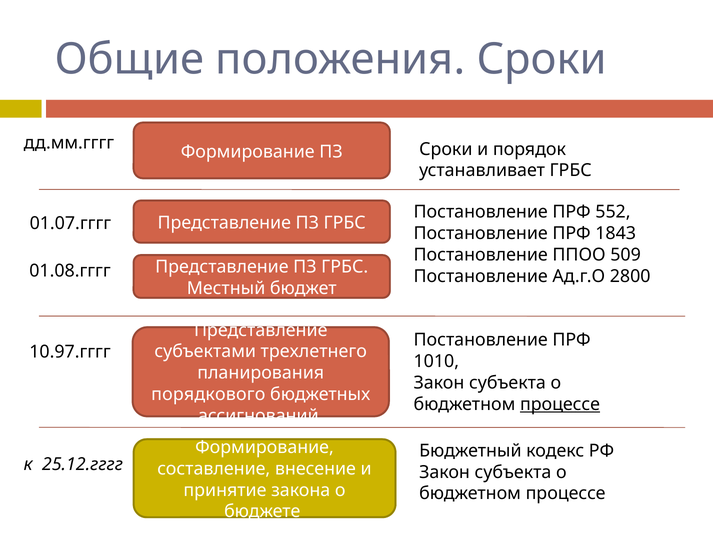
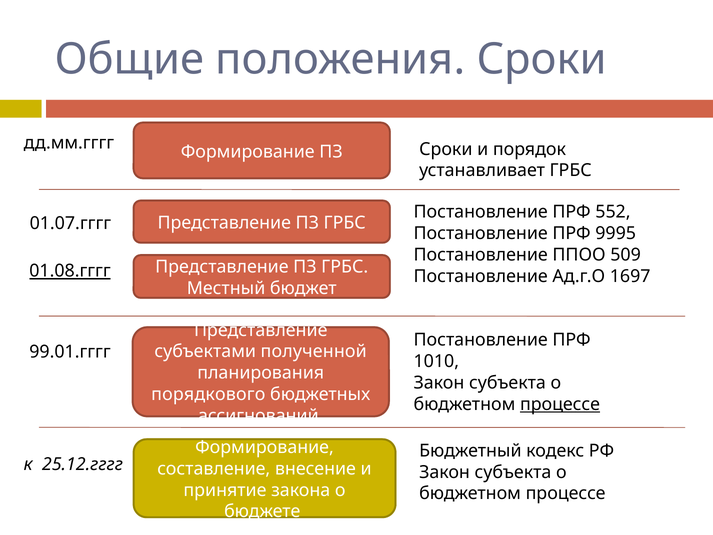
1843: 1843 -> 9995 (616, 233)
01.08.гггг underline: none -> present (70, 271)
2800: 2800 -> 1697 (630, 276)
трехлетнего: трехлетнего -> полученной (314, 351)
10.97.гггг: 10.97.гггг -> 99.01.гггг (70, 352)
